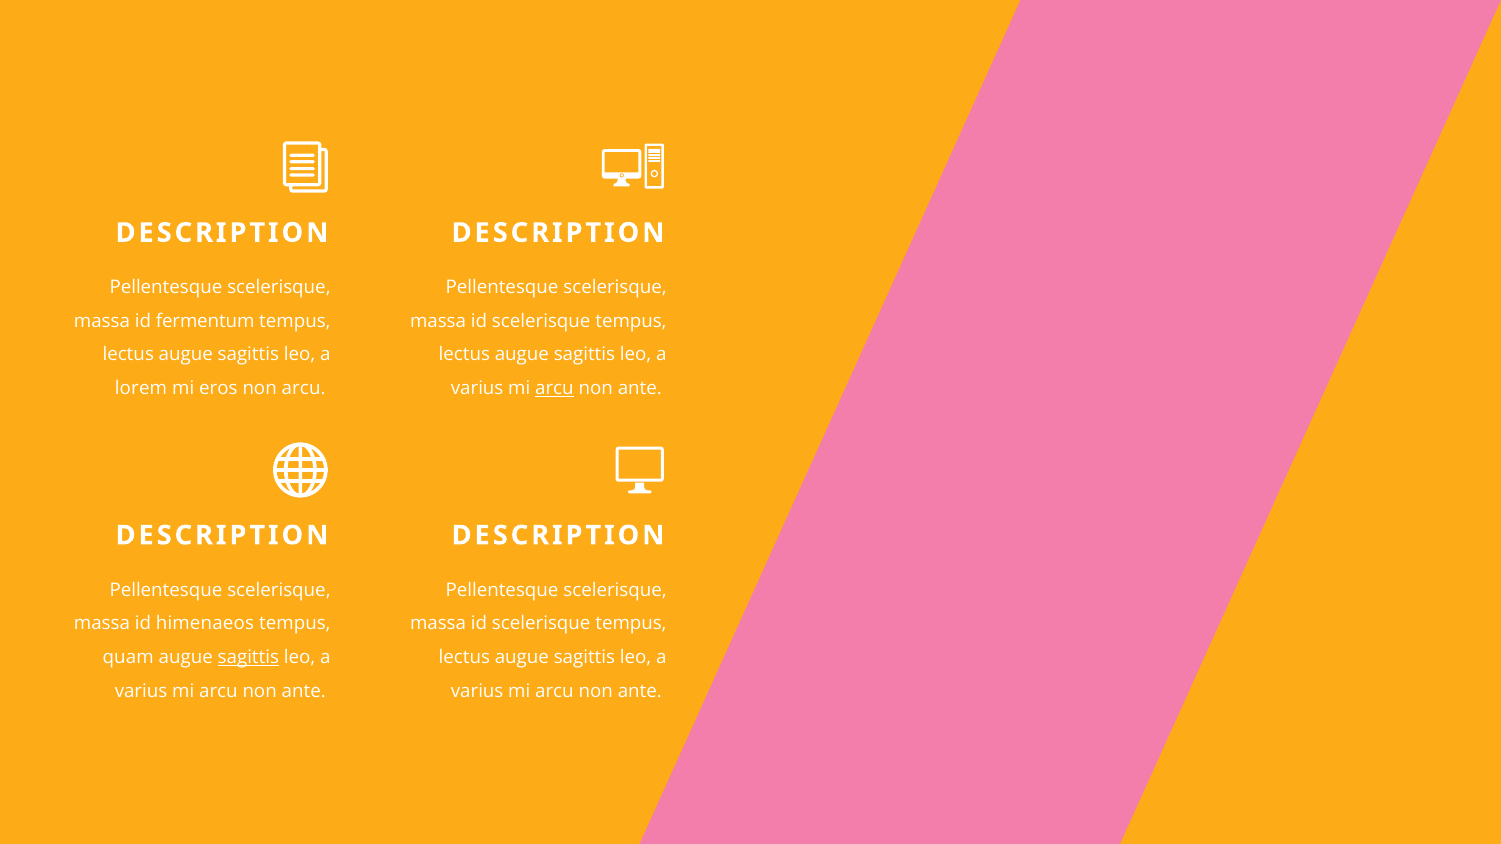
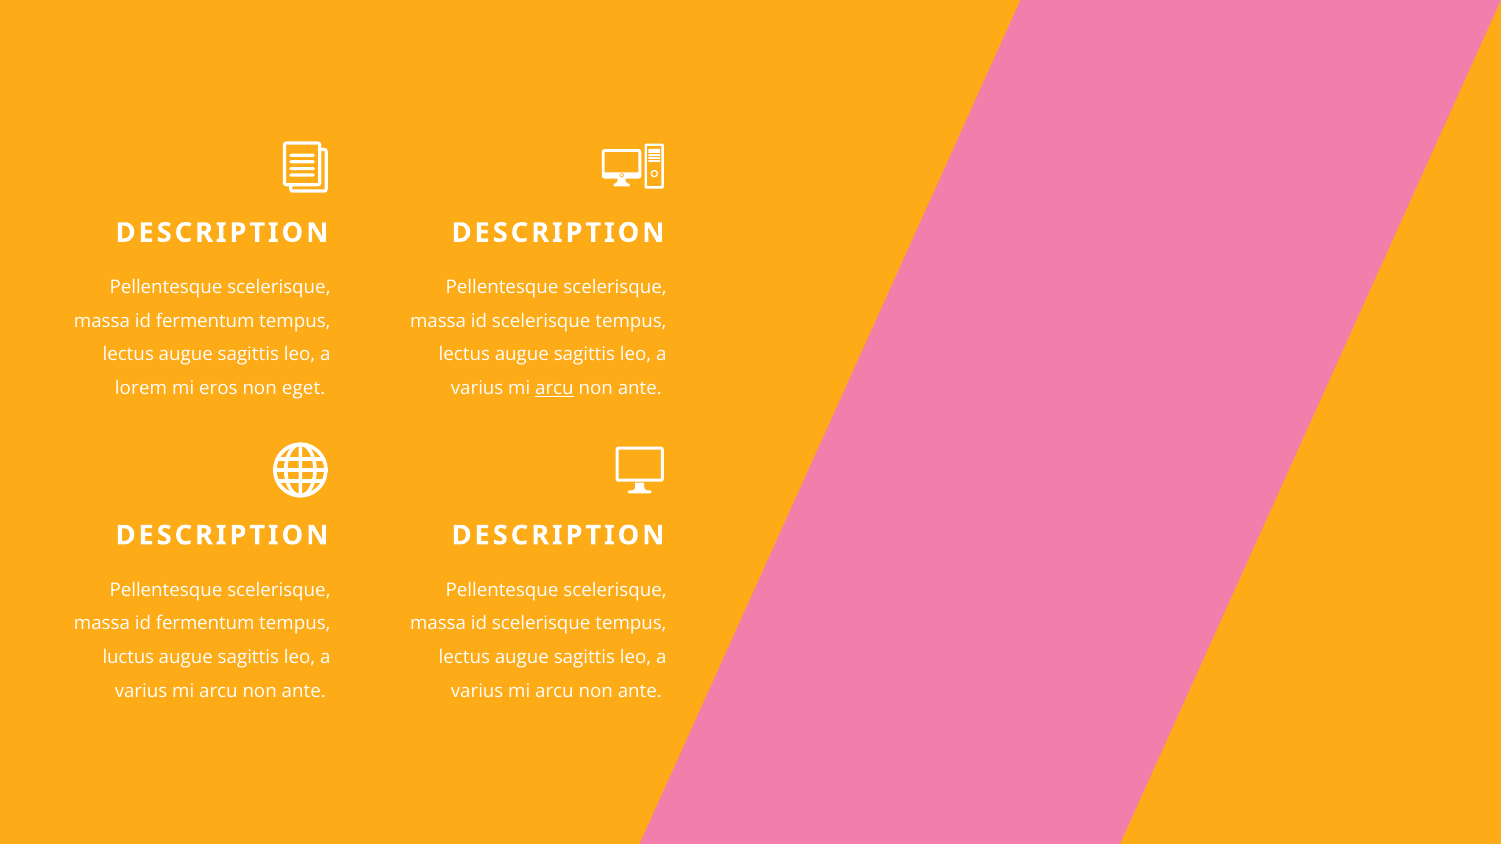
non arcu: arcu -> eget (304, 389)
himenaeos: himenaeos -> fermentum (205, 624)
quam: quam -> luctus (128, 658)
sagittis underline: present -> none (248, 658)
